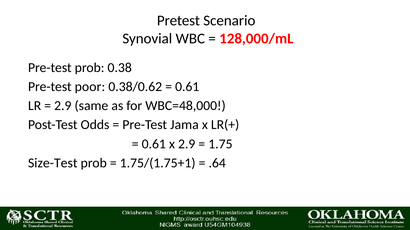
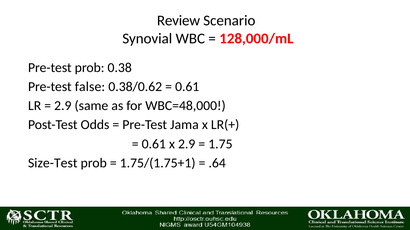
Pretest: Pretest -> Review (179, 21)
poor: poor -> false (90, 87)
